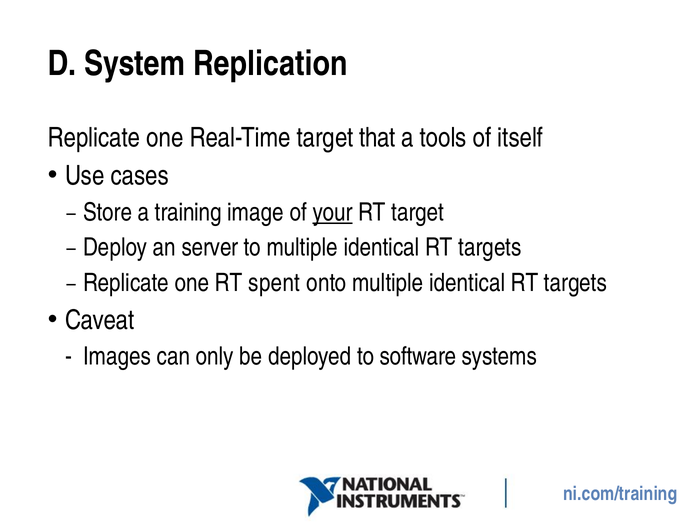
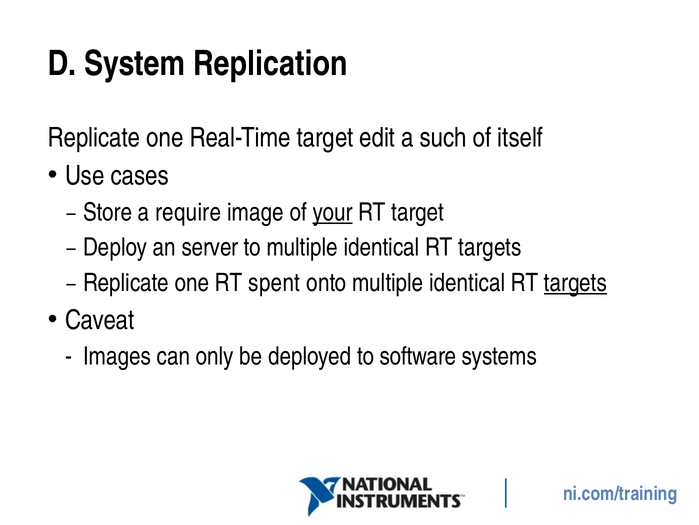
that: that -> edit (377, 137)
tools: tools -> such (443, 137)
training: training -> require (188, 212)
targets underline: none -> present (575, 283)
